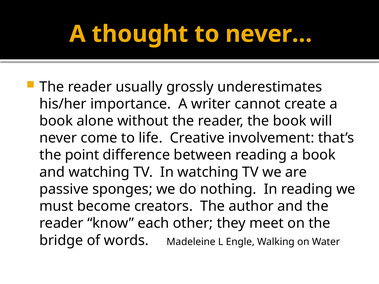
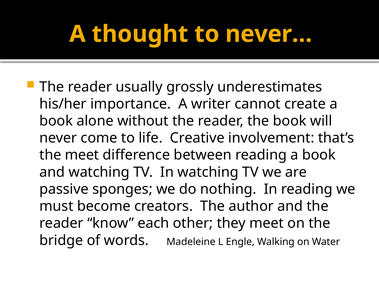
the point: point -> meet (82, 155)
